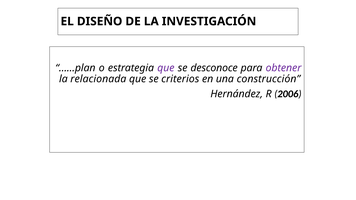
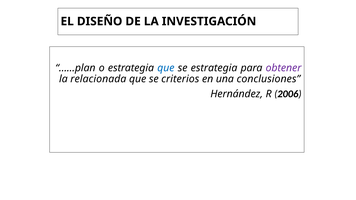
que colour: purple -> blue (166, 68)
se desconoce: desconoce -> estrategia (214, 68)
construcción: construcción -> conclusiones (268, 79)
